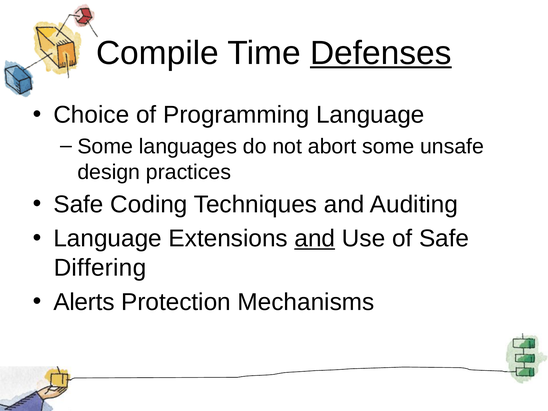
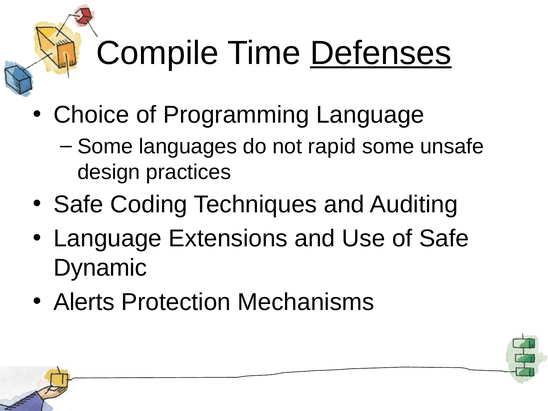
abort: abort -> rapid (332, 146)
and underline: present -> none (315, 239)
Differing: Differing -> Dynamic (100, 268)
